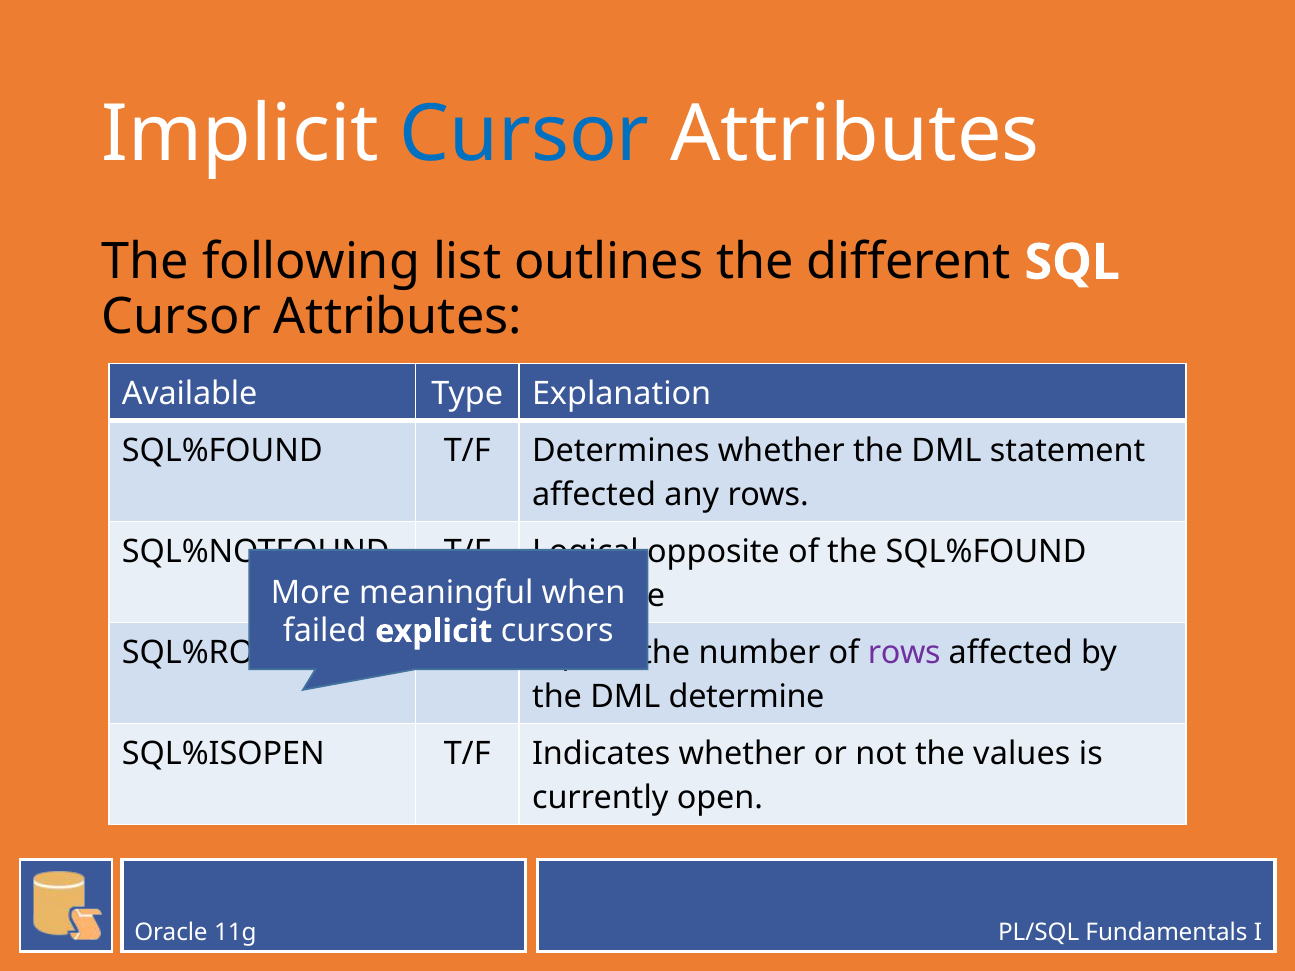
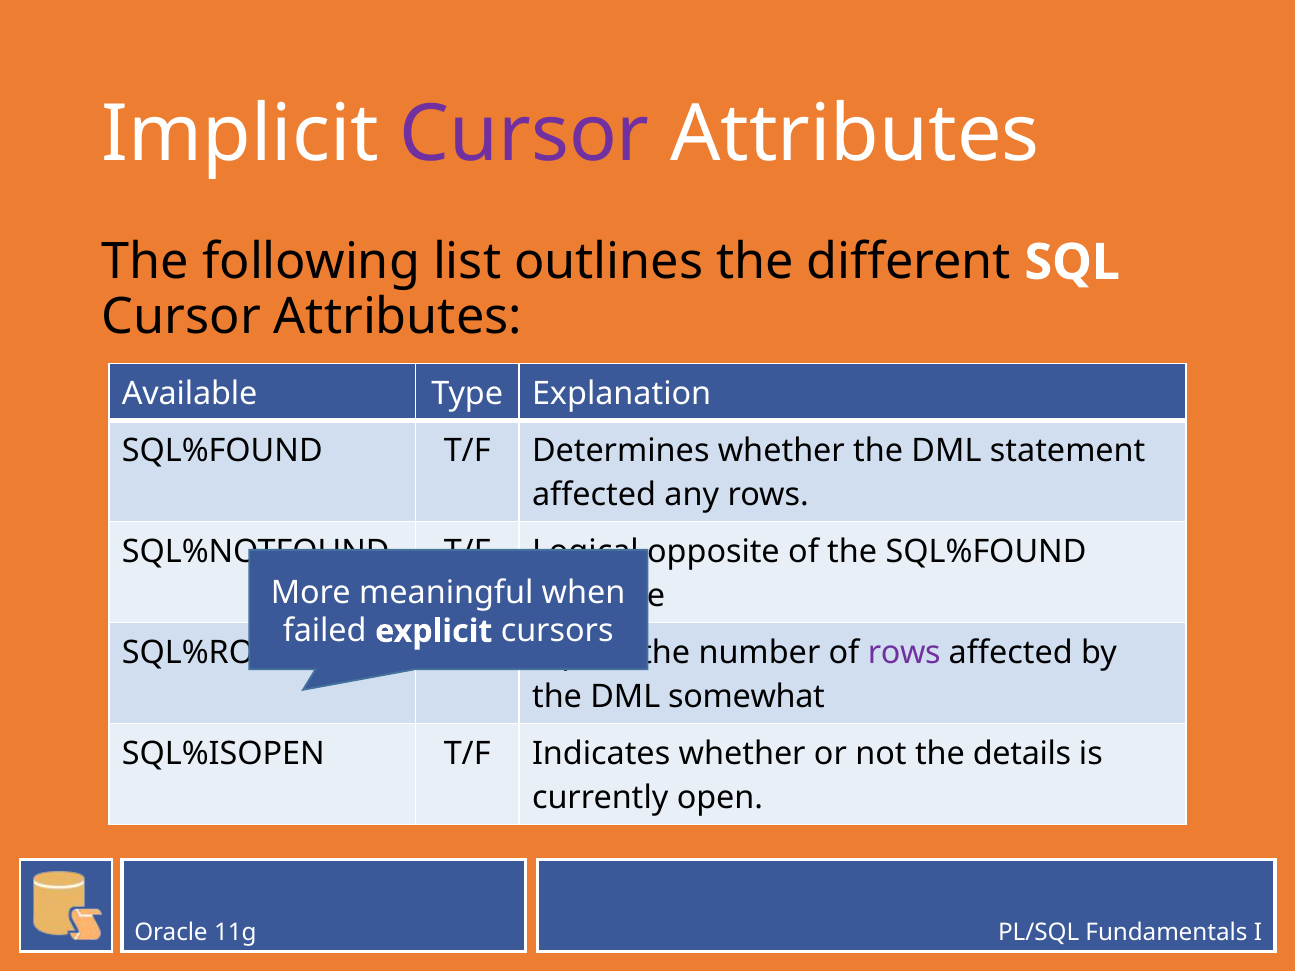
Cursor colour: blue -> purple (525, 134)
determine: determine -> somewhat (747, 697)
values: values -> details (1022, 754)
